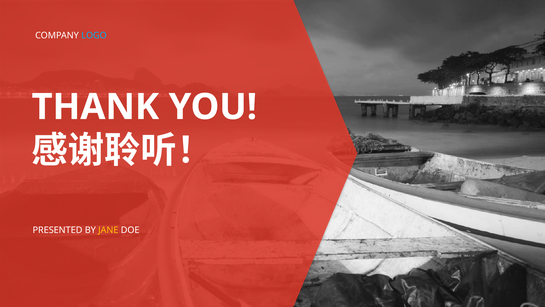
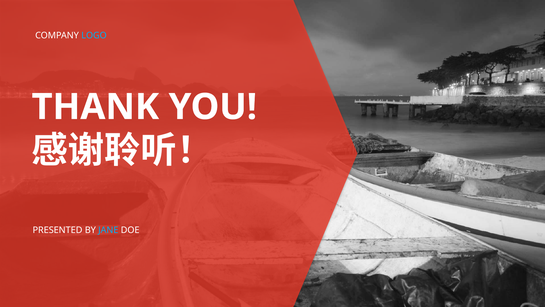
JANE colour: yellow -> light blue (108, 230)
